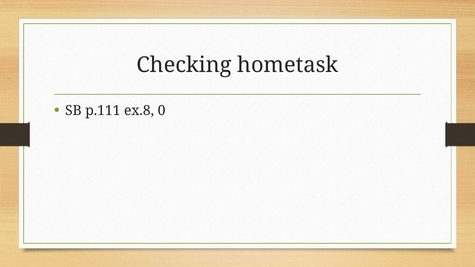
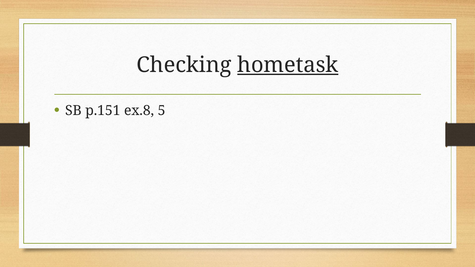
hometask underline: none -> present (288, 65)
p.111: p.111 -> p.151 (103, 111)
0: 0 -> 5 (162, 111)
